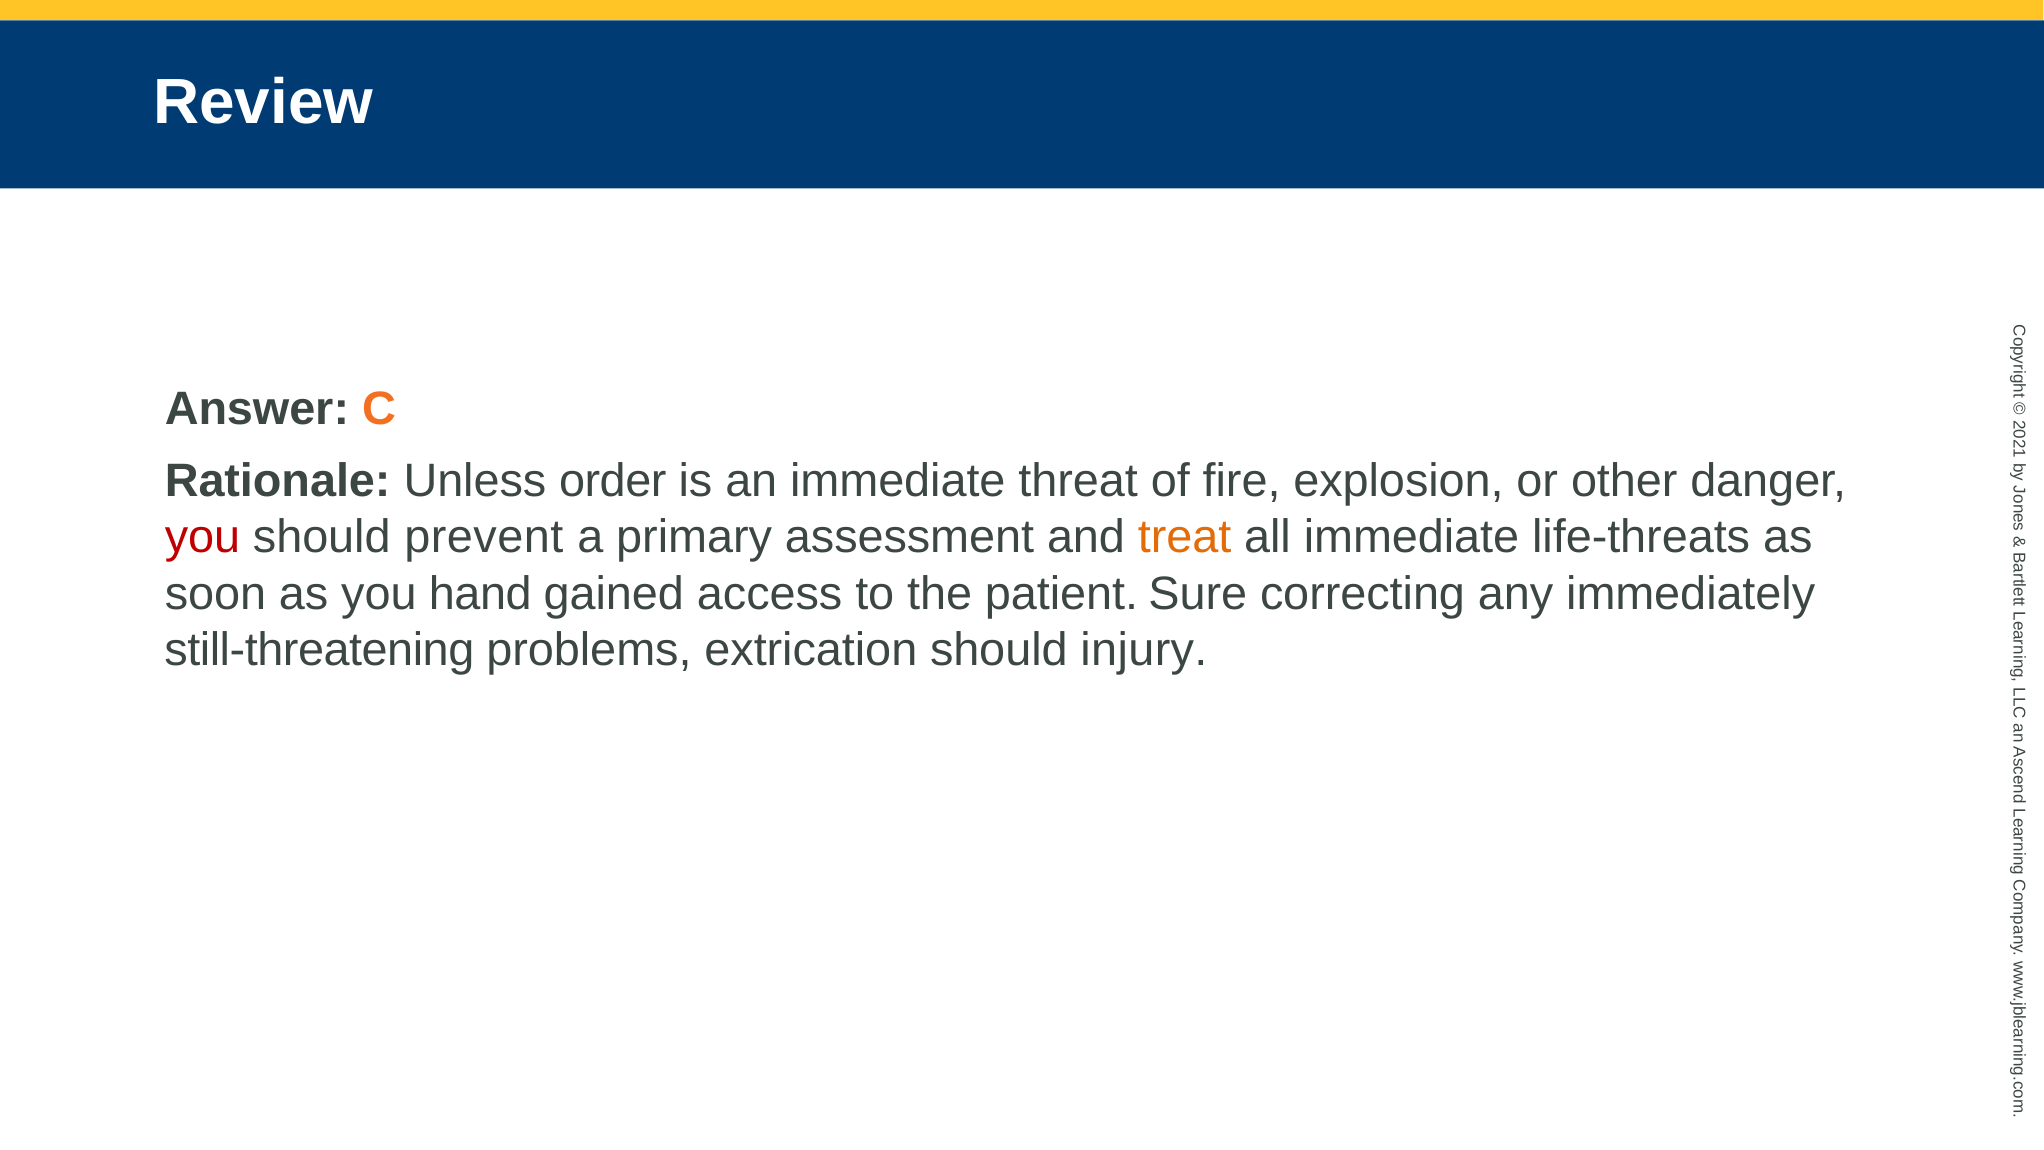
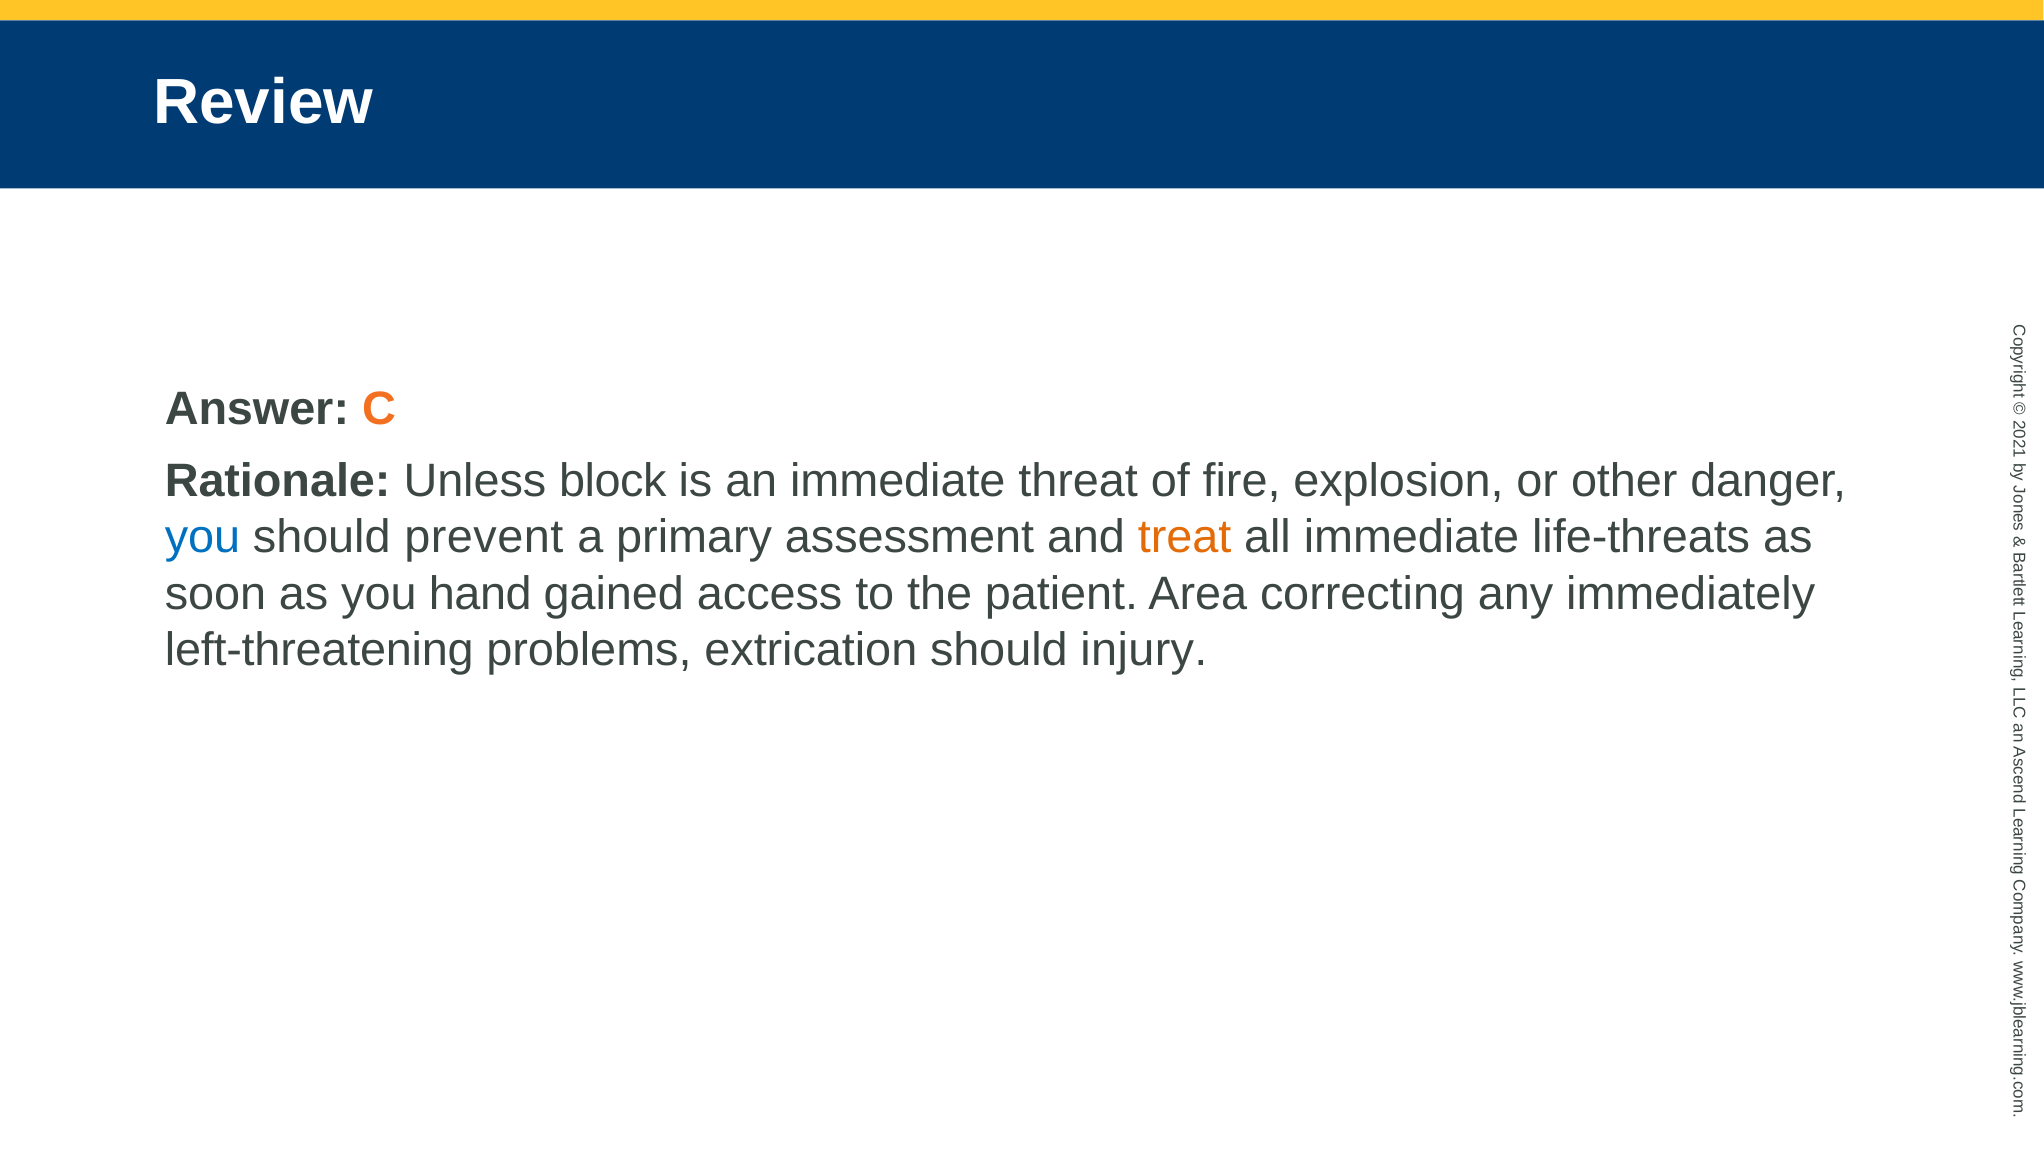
order: order -> block (613, 481)
you colour: red -> blue (203, 537)
Sure: Sure -> Area (1198, 593)
still-threatening: still-threatening -> left-threatening (319, 650)
